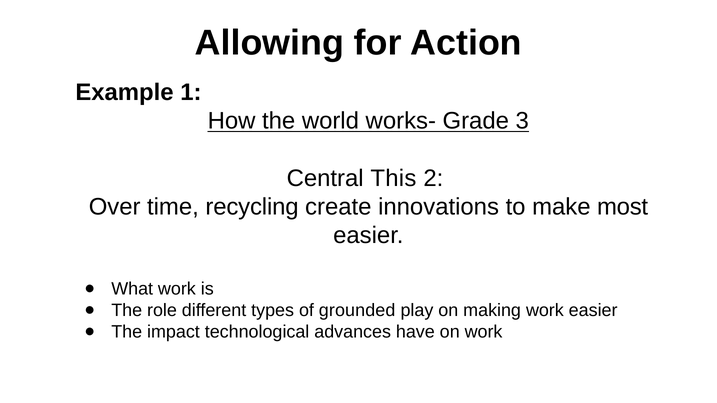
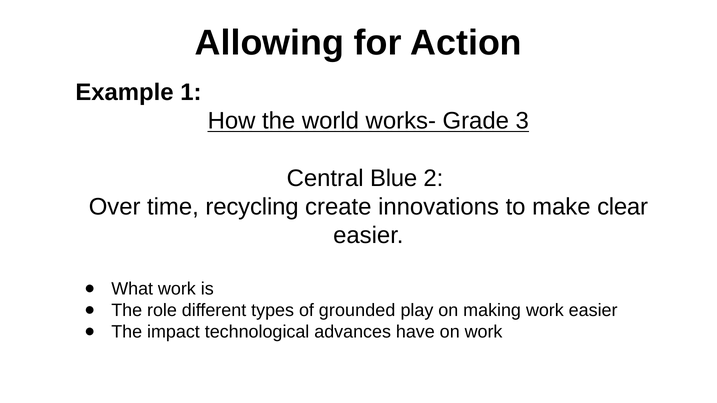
This: This -> Blue (394, 178)
most: most -> clear (623, 207)
